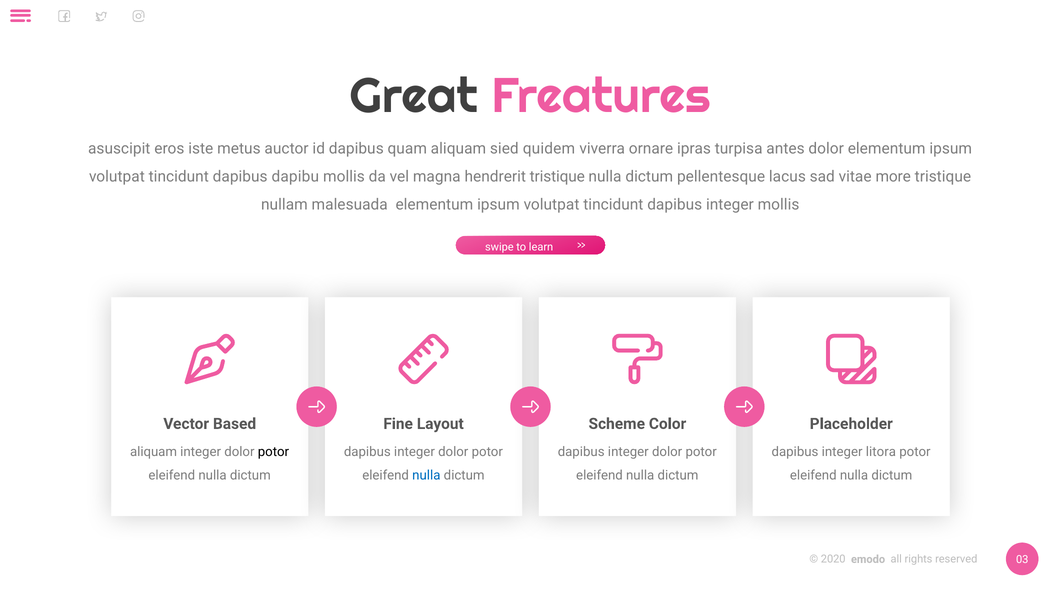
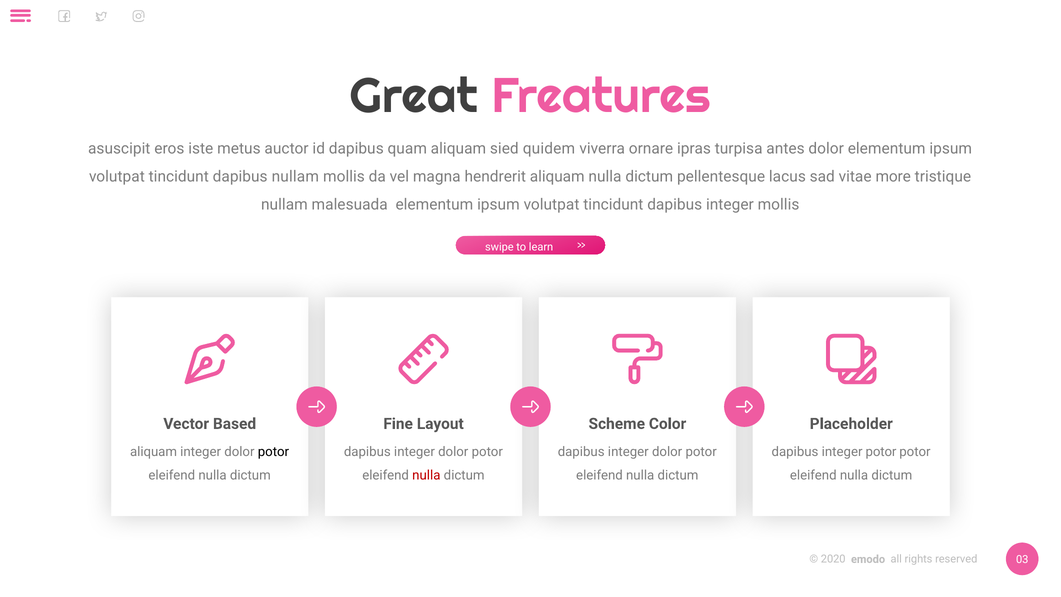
dapibus dapibu: dapibu -> nullam (295, 177)
hendrerit tristique: tristique -> aliquam (557, 177)
integer litora: litora -> potor (881, 451)
nulla colour: blue -> red (426, 475)
